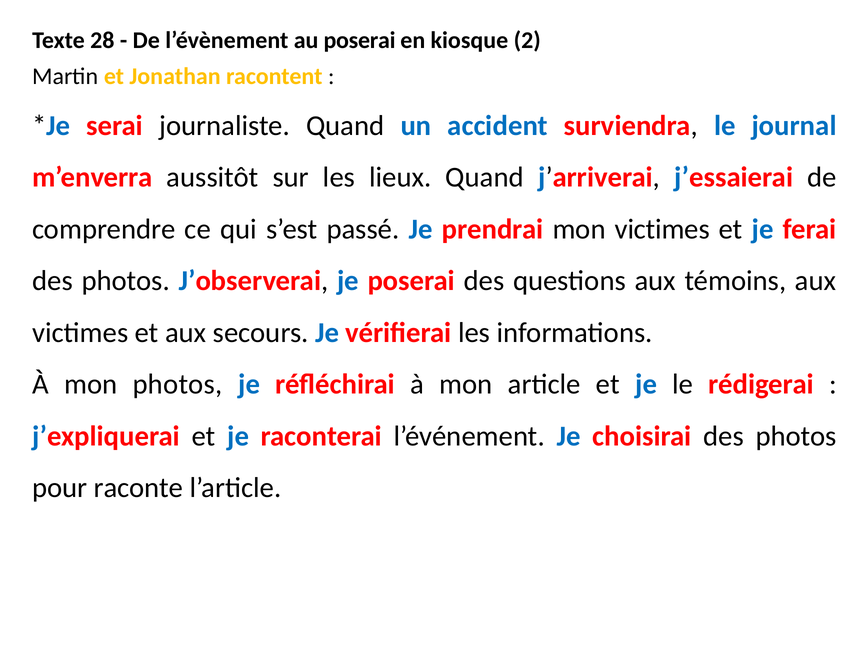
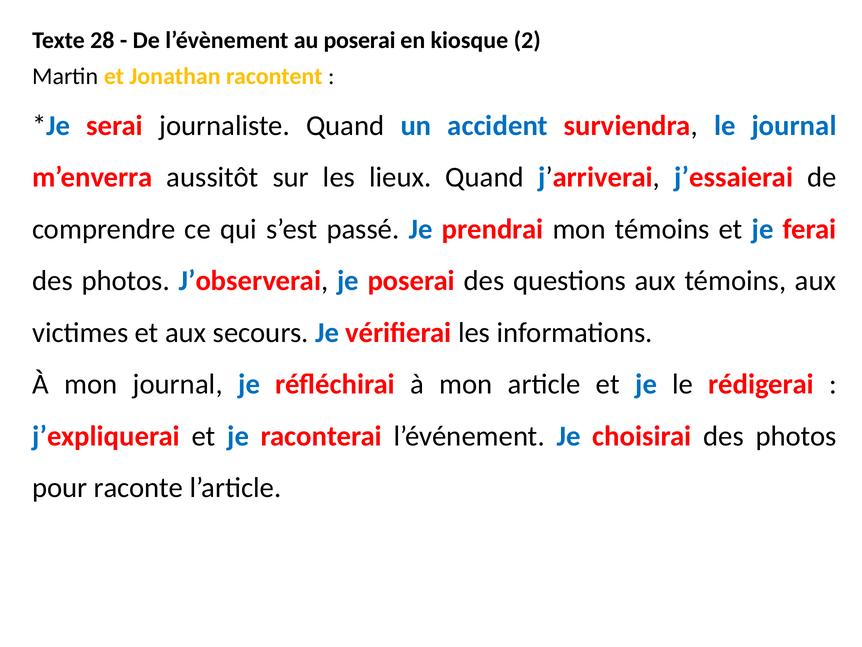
mon victimes: victimes -> témoins (662, 229)
mon photos: photos -> journal (178, 384)
